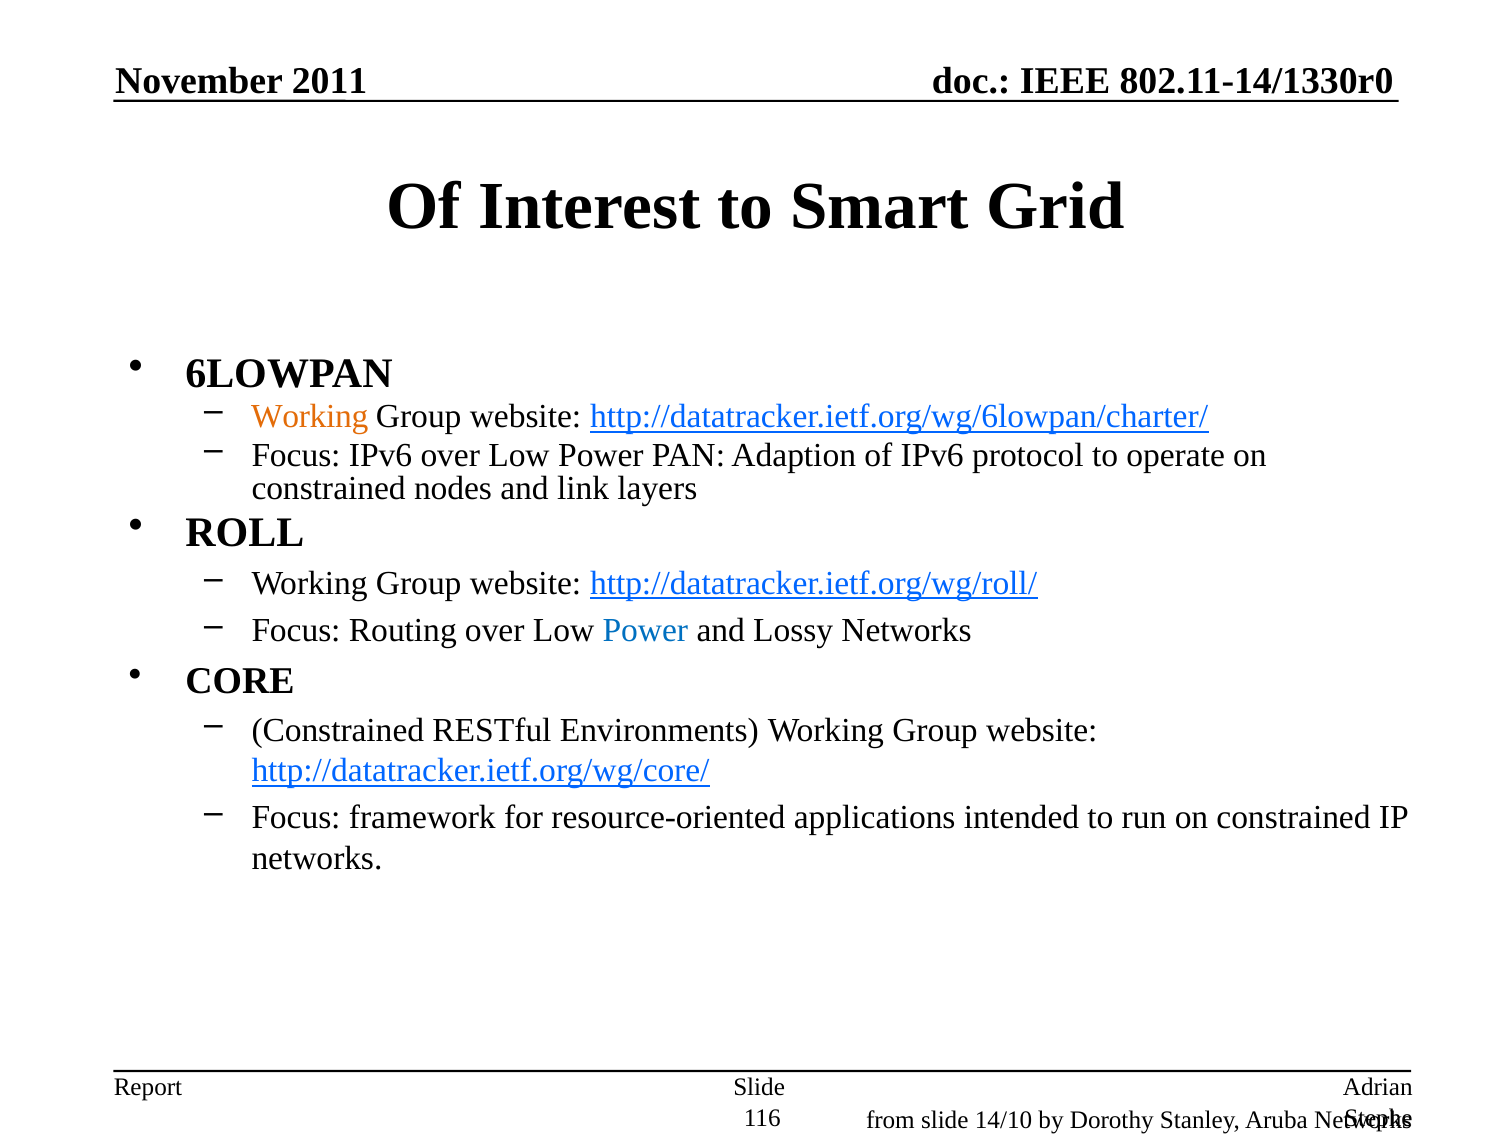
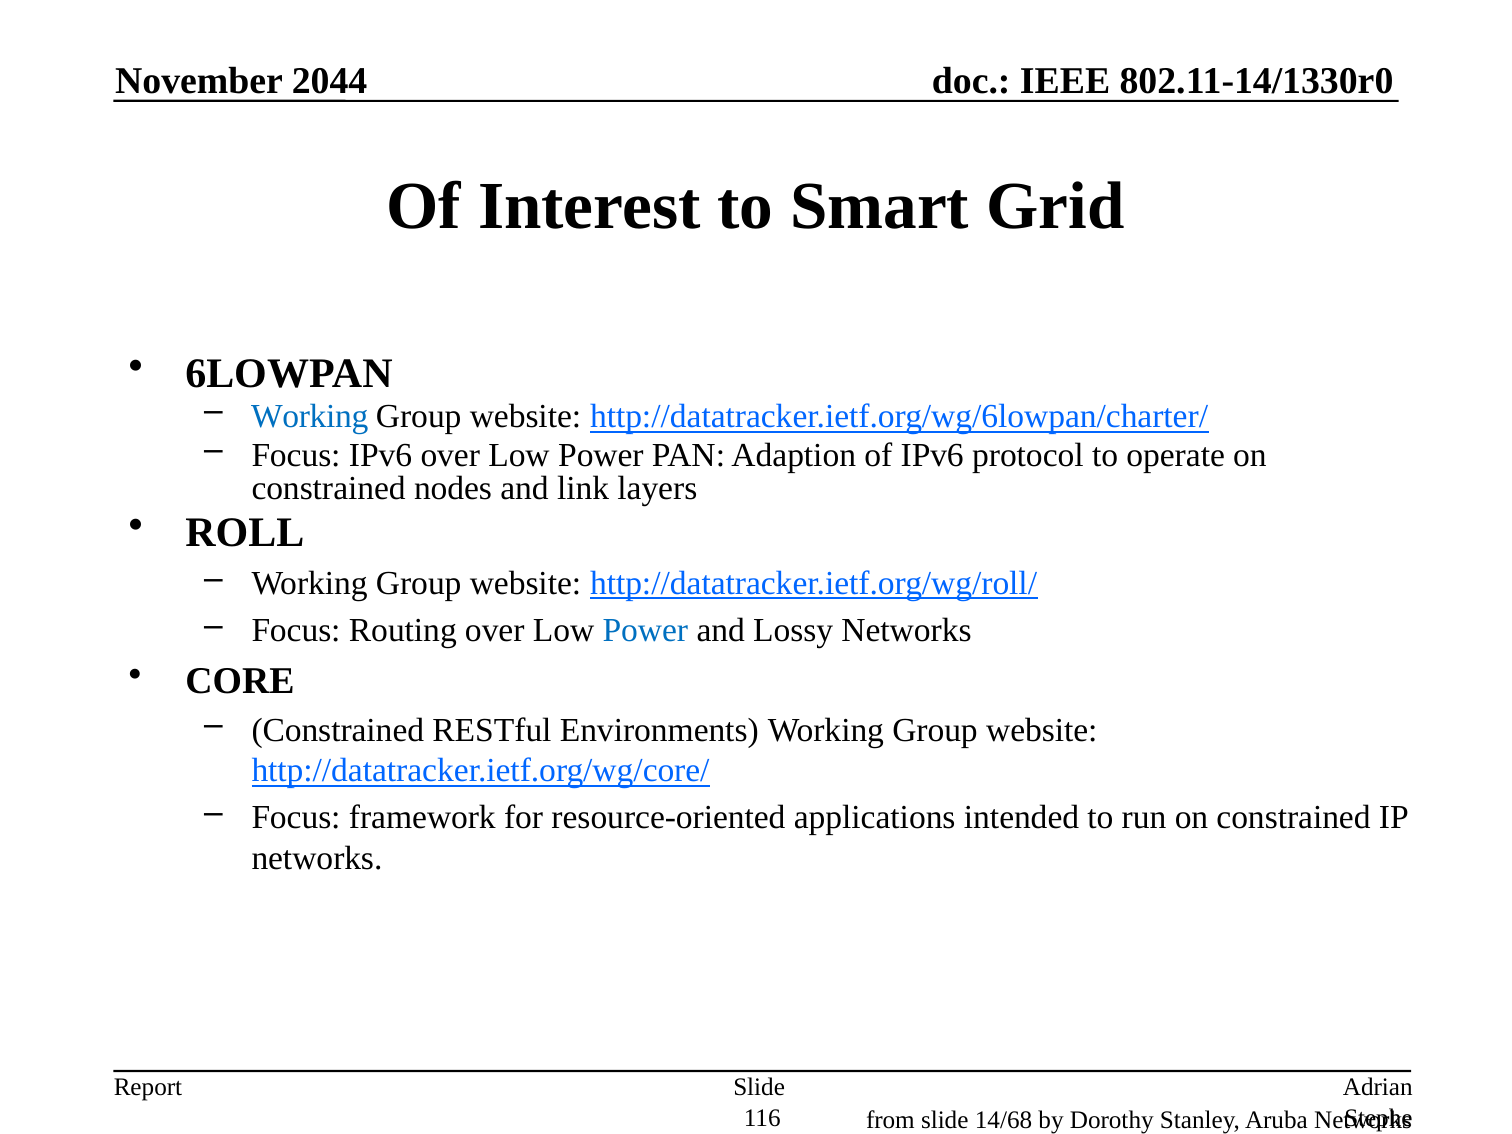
2011: 2011 -> 2044 (330, 81)
Working colour: orange -> blue (310, 417)
14/10: 14/10 -> 14/68 (1004, 1121)
